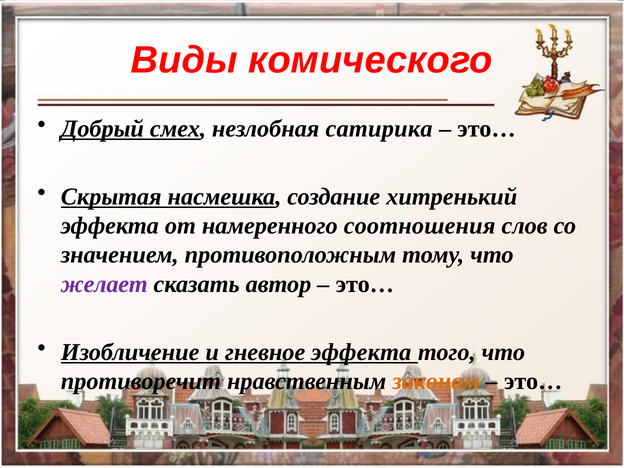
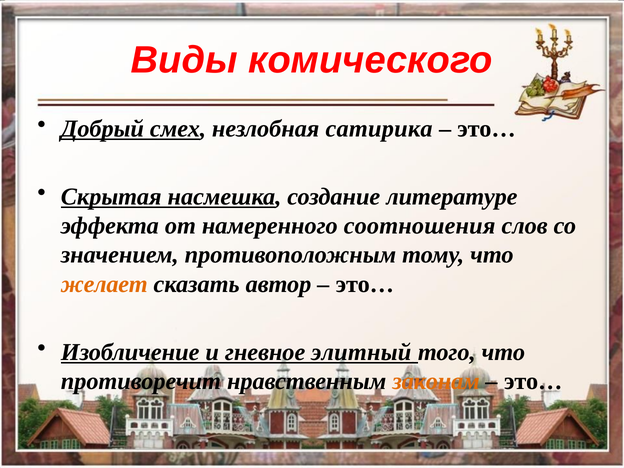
хитренький: хитренький -> литературе (452, 197)
желает colour: purple -> orange (104, 284)
гневное эффекта: эффекта -> элитный (361, 352)
